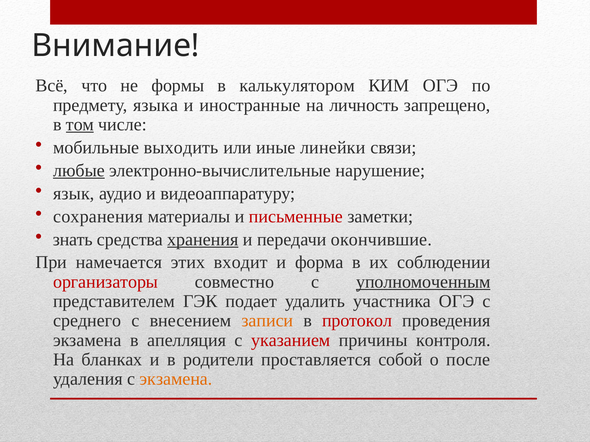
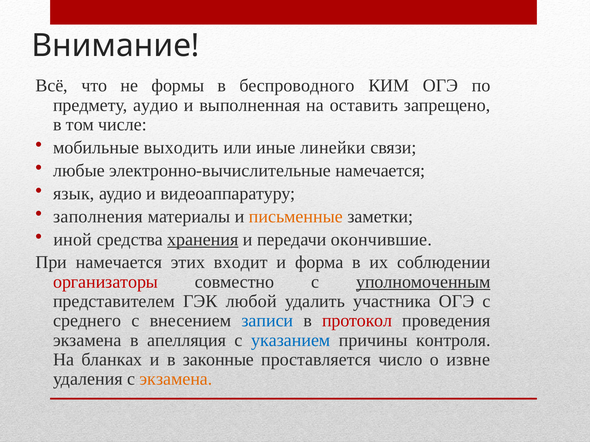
калькулятором: калькулятором -> беспроводного (297, 86)
предмету языка: языка -> аудио (156, 105)
иностранные: иностранные -> выполненная (250, 105)
личность: личность -> оставить (364, 105)
том underline: present -> none (80, 125)
любые underline: present -> none (79, 171)
электронно-вычислительные нарушение: нарушение -> намечается (380, 171)
сохранения: сохранения -> заполнения (98, 217)
письменные colour: red -> orange (296, 217)
знать: знать -> иной (73, 240)
подает: подает -> любой (251, 302)
записи colour: orange -> blue (267, 321)
указанием colour: red -> blue (291, 341)
родители: родители -> законные (218, 360)
собой: собой -> число (400, 360)
после: после -> извне (468, 360)
